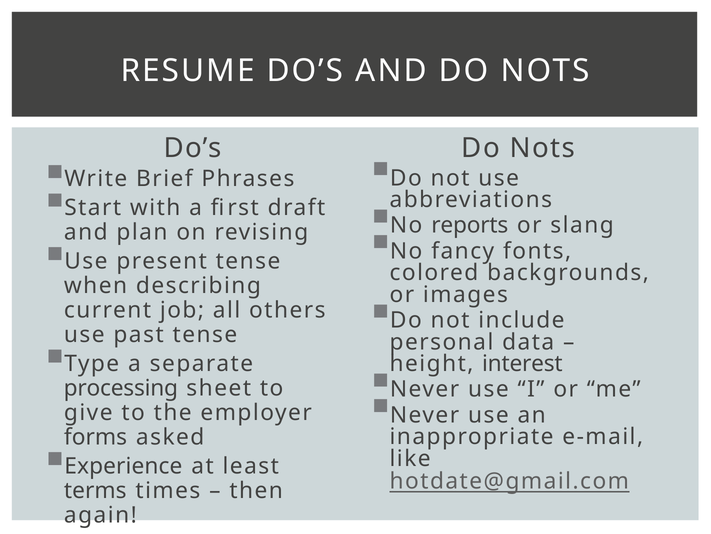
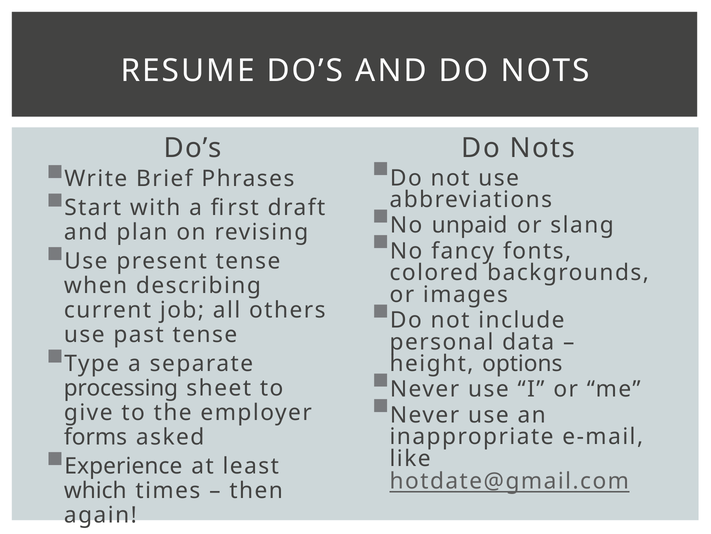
reports: reports -> unpaid (470, 225)
interest: interest -> options (522, 363)
terms: terms -> which (95, 490)
